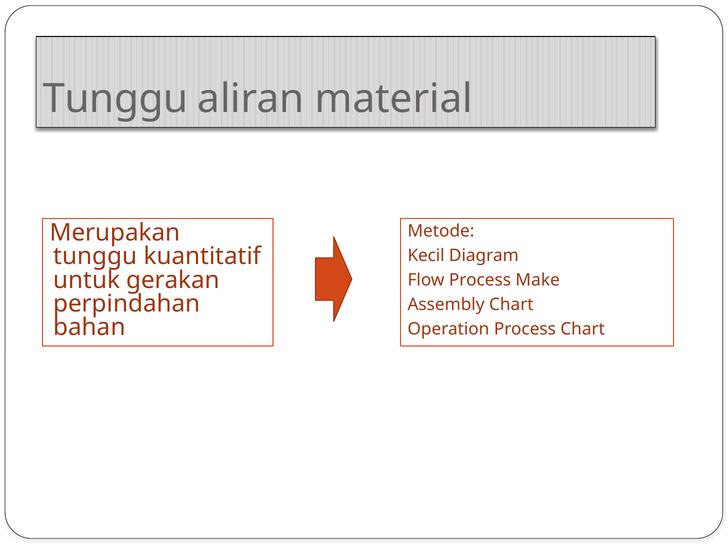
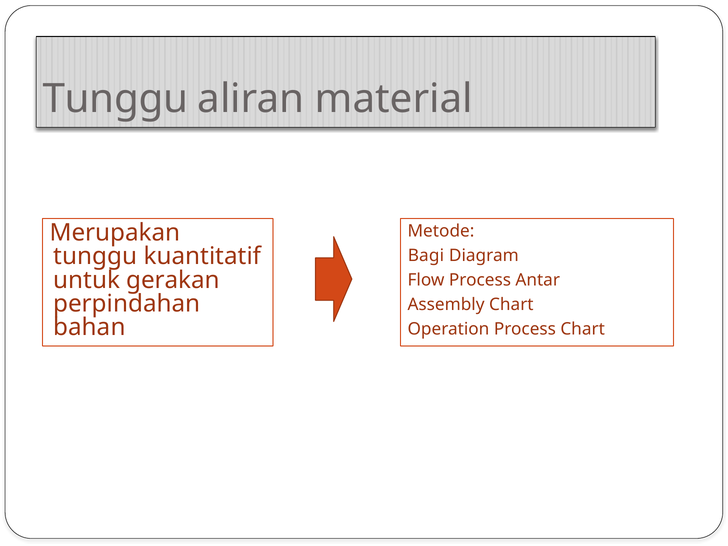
Kecil: Kecil -> Bagi (426, 256)
Make: Make -> Antar (538, 280)
